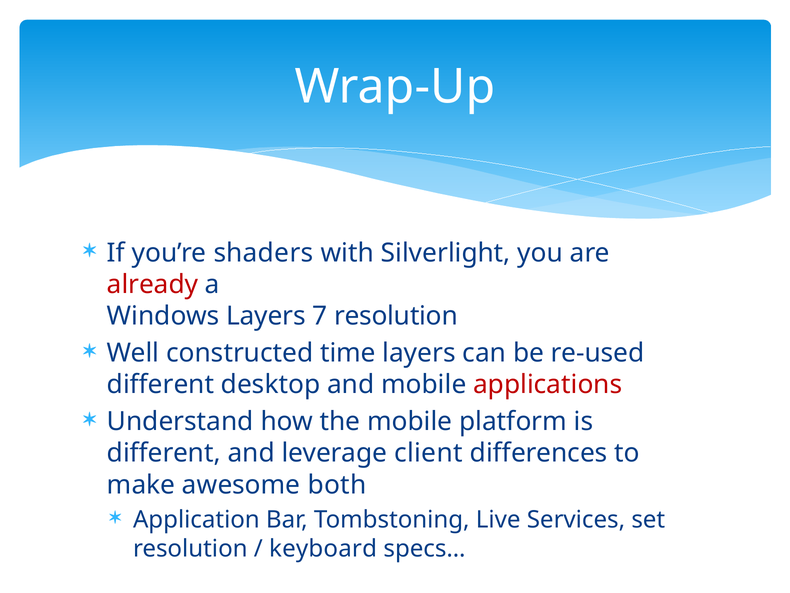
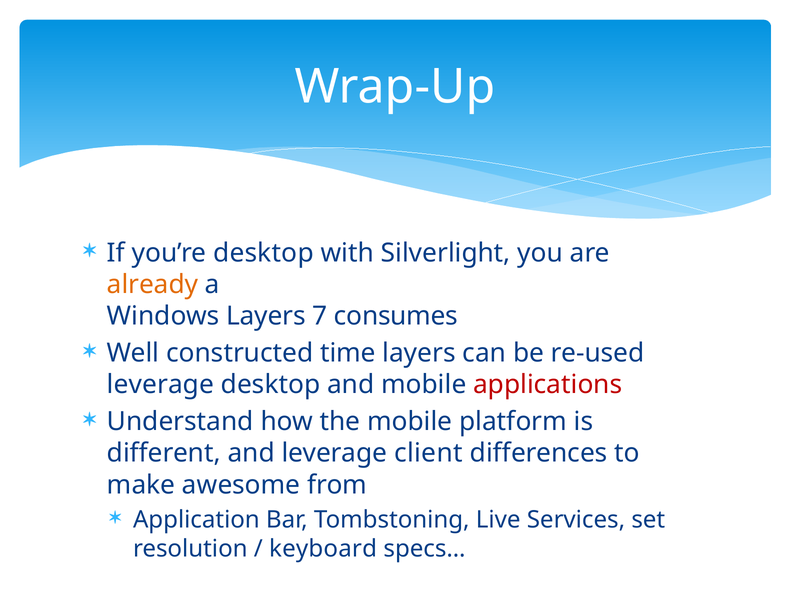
you’re shaders: shaders -> desktop (263, 253)
already colour: red -> orange (153, 284)
7 resolution: resolution -> consumes (396, 316)
different: different -> leverage (160, 384)
both: both -> from (337, 484)
